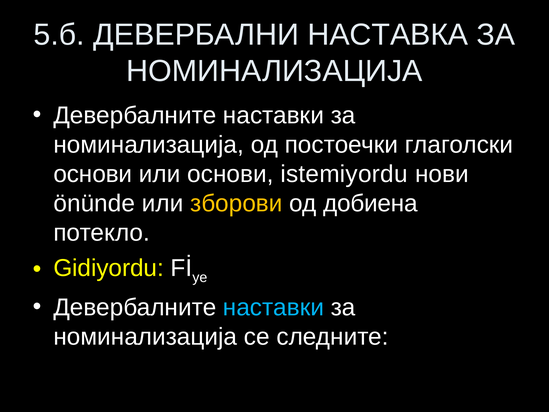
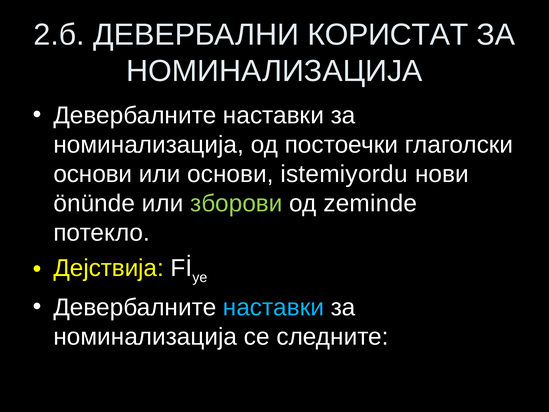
5.б: 5.б -> 2.б (59, 35)
НАСТАВКА: НАСТАВКА -> КОРИСТАТ (388, 35)
зборови colour: yellow -> light green (236, 203)
добиена: добиена -> zeminde (370, 203)
Gidiyordu: Gidiyordu -> Дејствија (109, 268)
